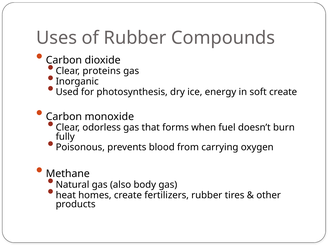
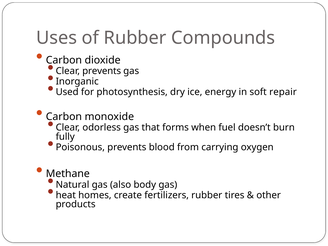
Clear proteins: proteins -> prevents (102, 71)
soft create: create -> repair (283, 92)
